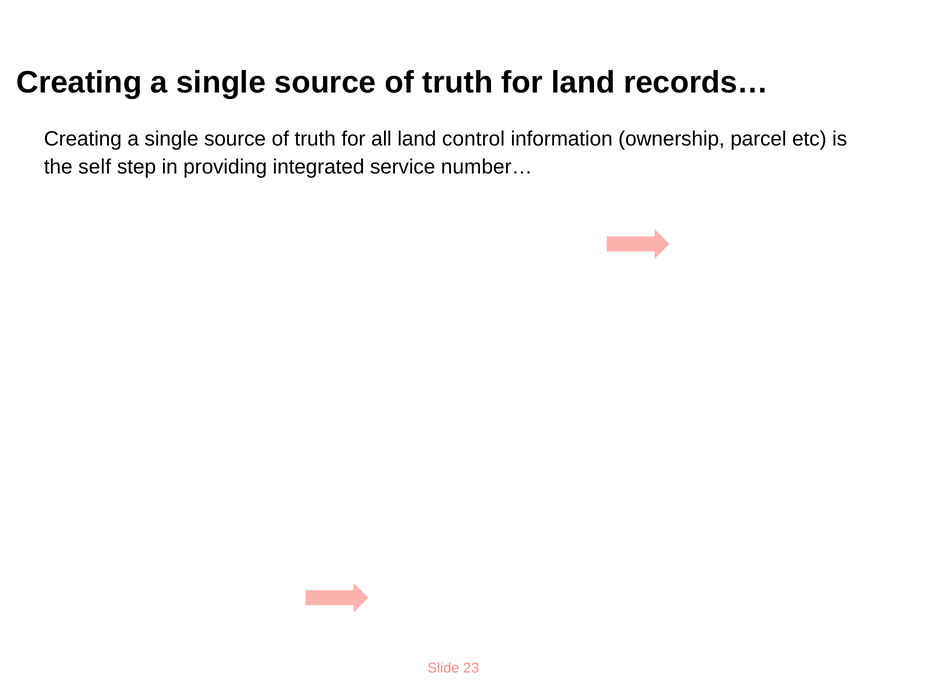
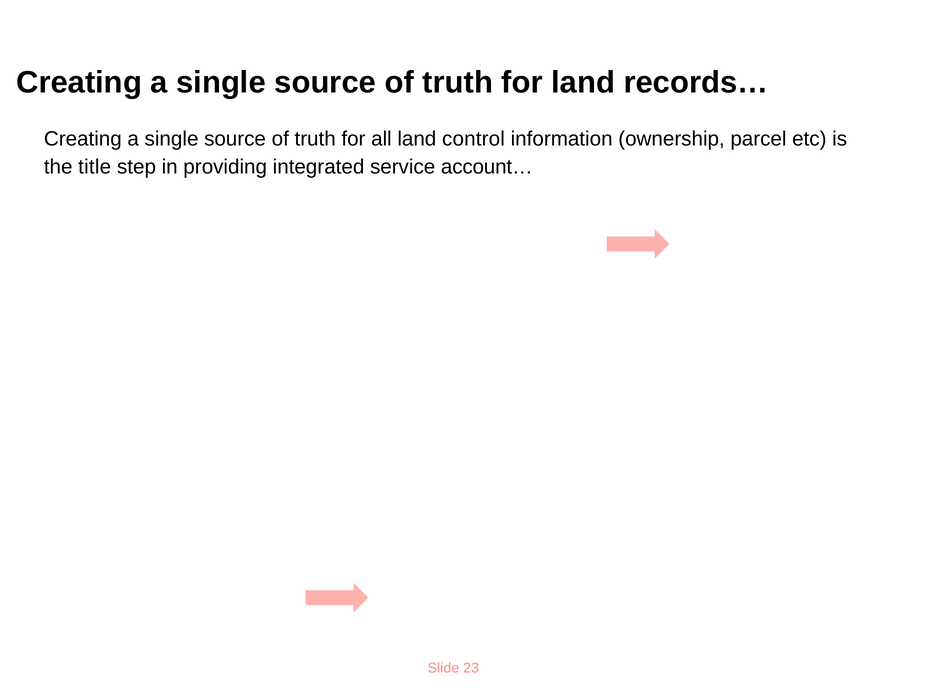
self: self -> title (95, 167)
number…: number… -> account… (487, 167)
